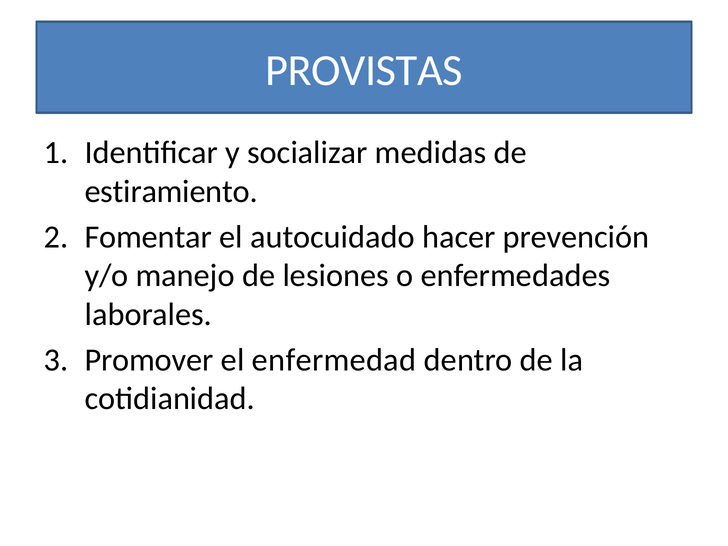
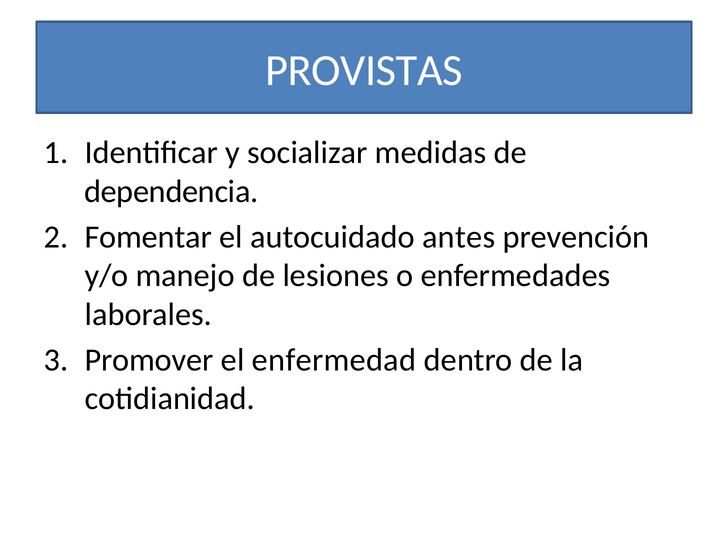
estiramiento: estiramiento -> dependencia (171, 192)
hacer: hacer -> antes (459, 237)
